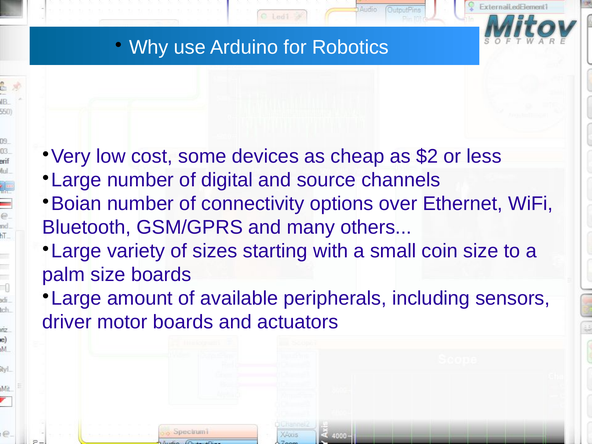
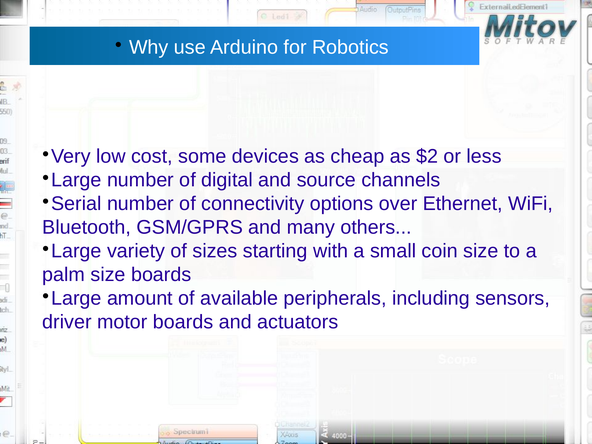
Boian: Boian -> Serial (76, 204)
